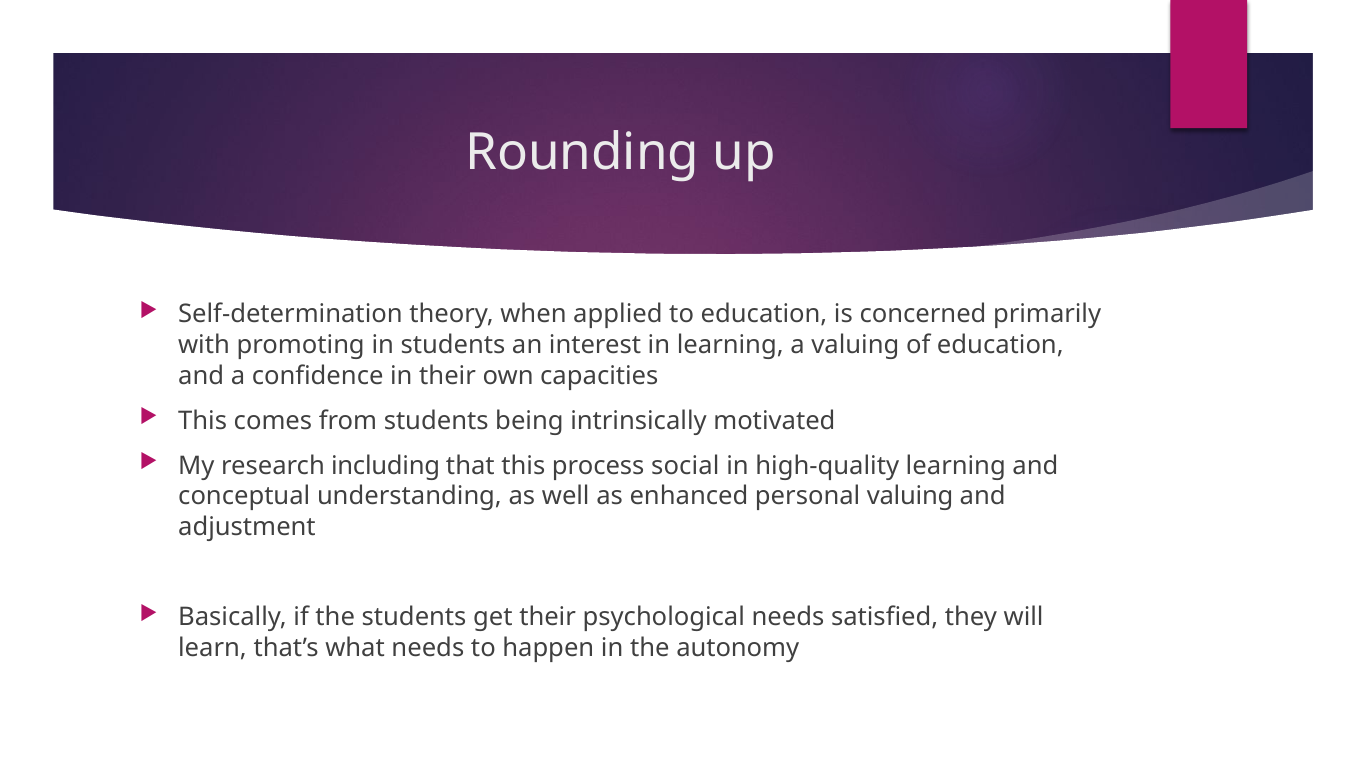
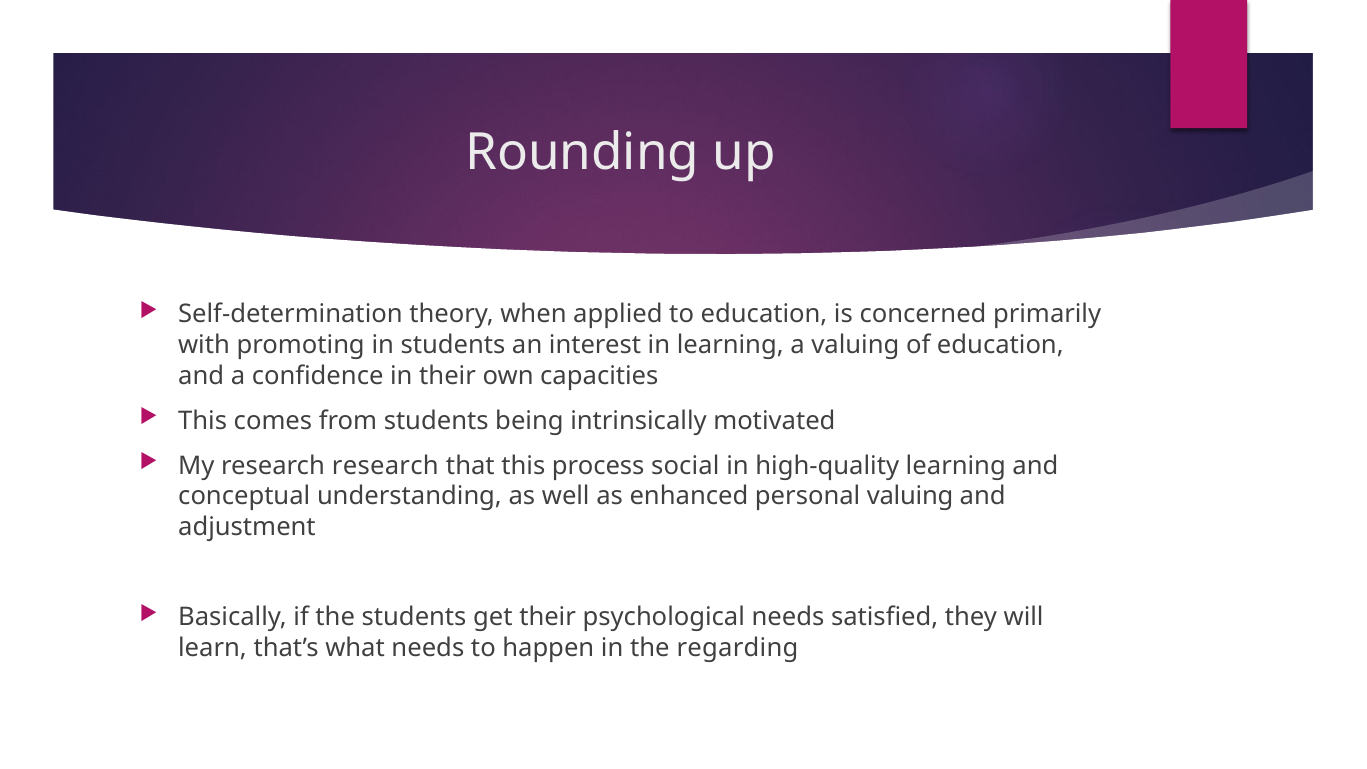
research including: including -> research (385, 466)
autonomy: autonomy -> regarding (738, 648)
